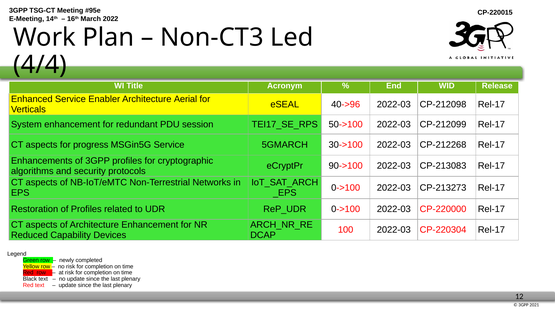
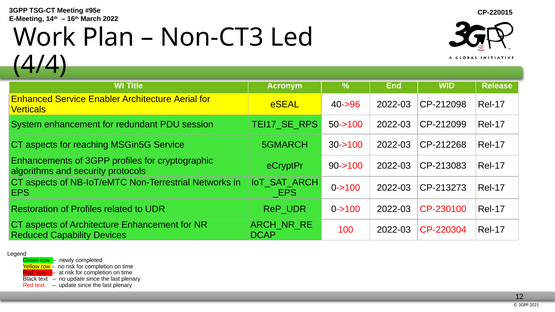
progress: progress -> reaching (91, 145)
CP-220000: CP-220000 -> CP-230100 (443, 209)
